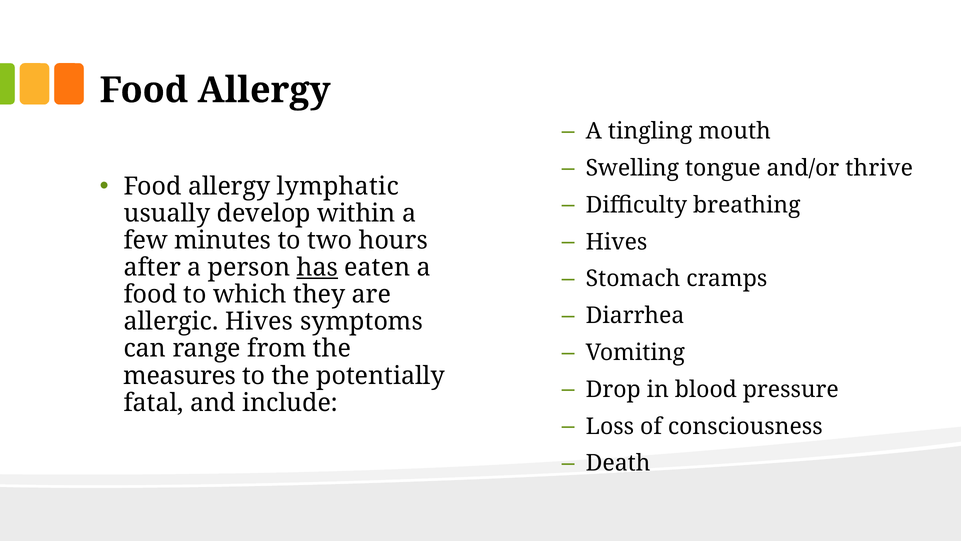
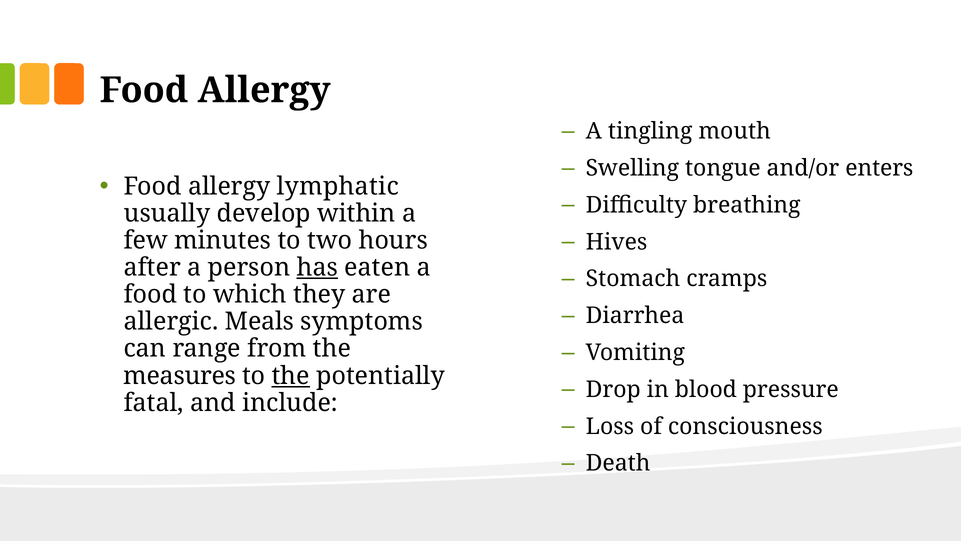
thrive: thrive -> enters (879, 168)
allergic Hives: Hives -> Meals (259, 321)
the underline: none -> present (291, 376)
